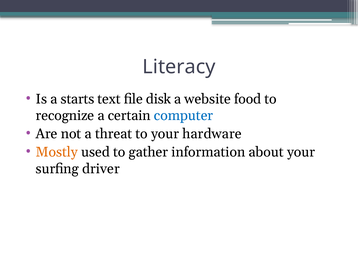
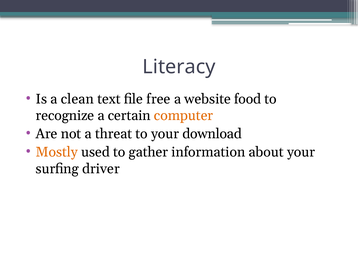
starts: starts -> clean (77, 99)
disk: disk -> free (158, 99)
computer colour: blue -> orange (184, 116)
hardware: hardware -> download (212, 134)
